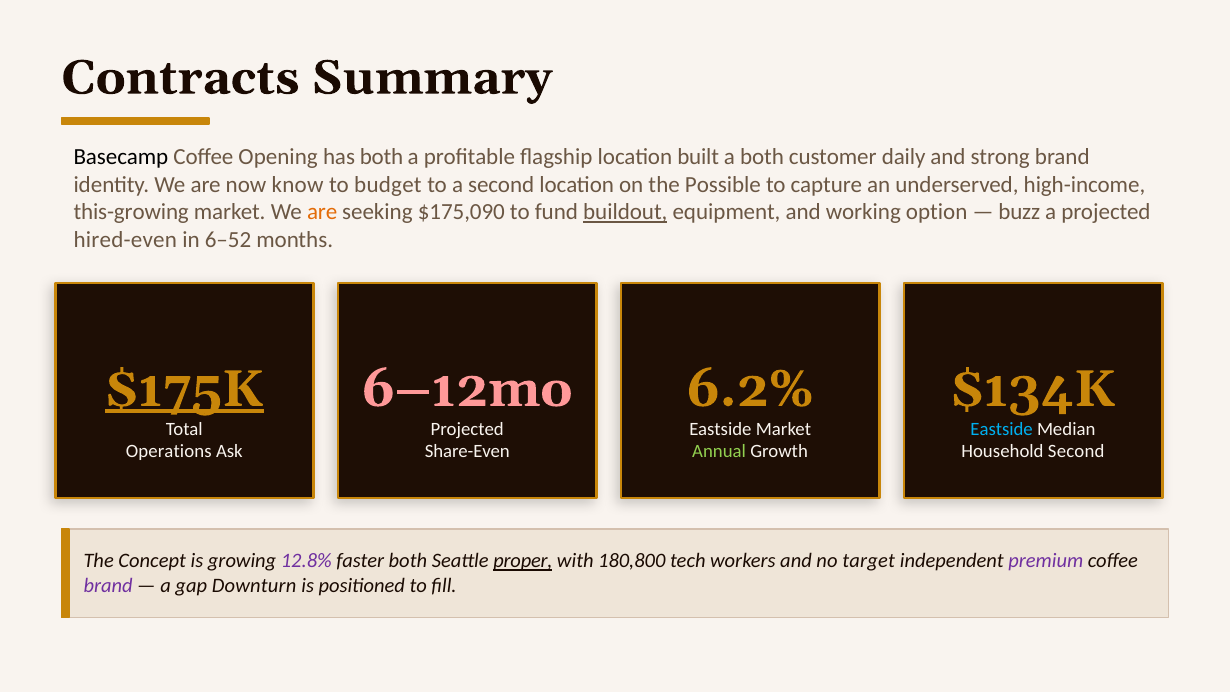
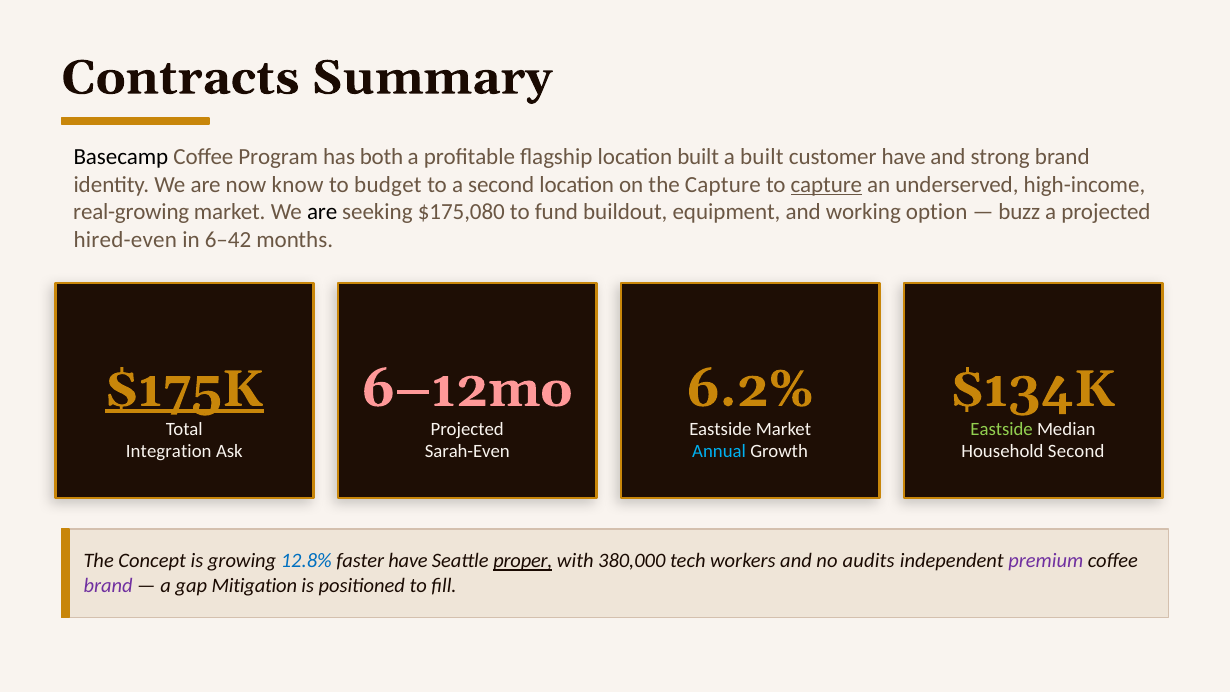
Opening: Opening -> Program (278, 157)
a both: both -> built (762, 157)
customer daily: daily -> have (904, 157)
the Possible: Possible -> Capture (723, 185)
capture underline: none -> present (826, 185)
this-growing: this-growing -> real-growing (131, 212)
are colour: orange -> black (322, 212)
$175,090: $175,090 -> $175,080 (461, 212)
buildout underline: present -> none (625, 212)
6–52: 6–52 -> 6–42 (228, 240)
Eastside colour: light blue -> light green (1002, 429)
Operations: Operations -> Integration (169, 452)
Share-Even: Share-Even -> Sarah-Even (467, 452)
Annual colour: light green -> light blue (719, 452)
12.8% colour: purple -> blue (306, 561)
faster both: both -> have (408, 561)
180,800: 180,800 -> 380,000 (632, 561)
target: target -> audits (869, 561)
Downturn: Downturn -> Mitigation (254, 586)
